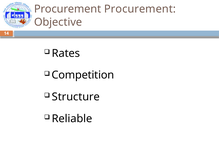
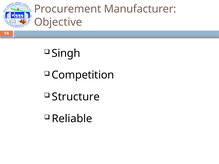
Procurement Procurement: Procurement -> Manufacturer (140, 9)
Rates: Rates -> Singh (66, 53)
